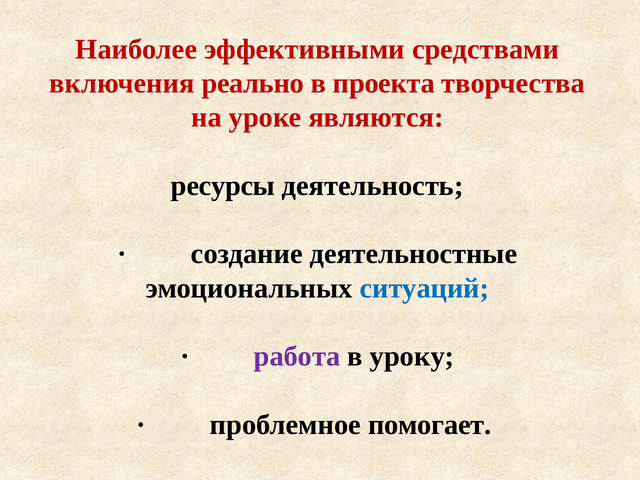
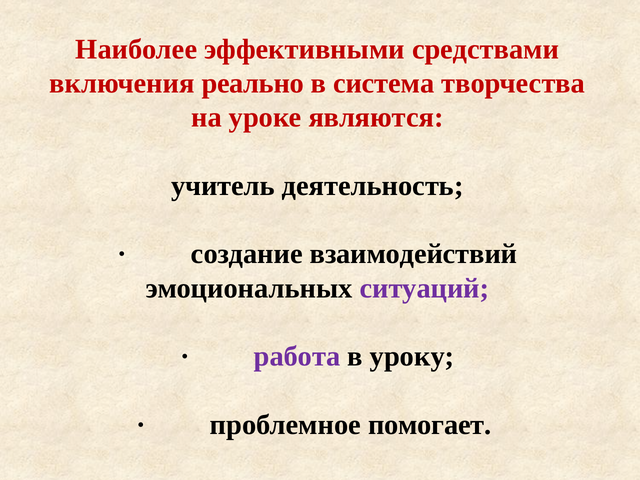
проекта: проекта -> система (384, 83)
ресурсы: ресурсы -> учитель (223, 186)
деятельностные: деятельностные -> взаимодействий (413, 254)
ситуаций colour: blue -> purple (424, 288)
